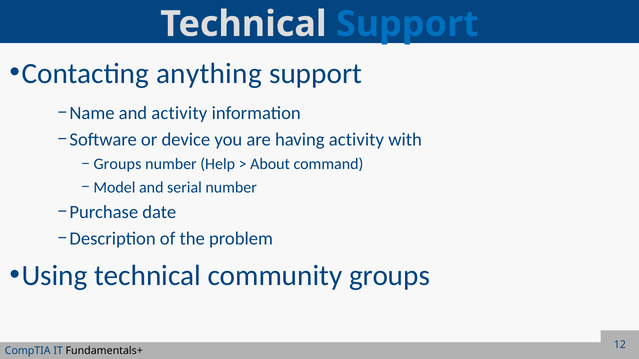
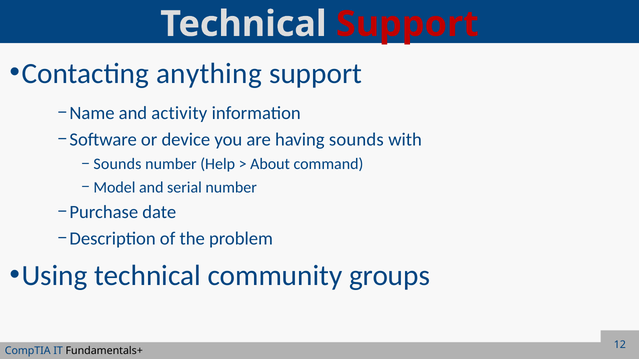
Support colour: blue -> red (407, 24)
having activity: activity -> sounds (356, 140)
Groups: Groups -> Sounds (117, 164)
